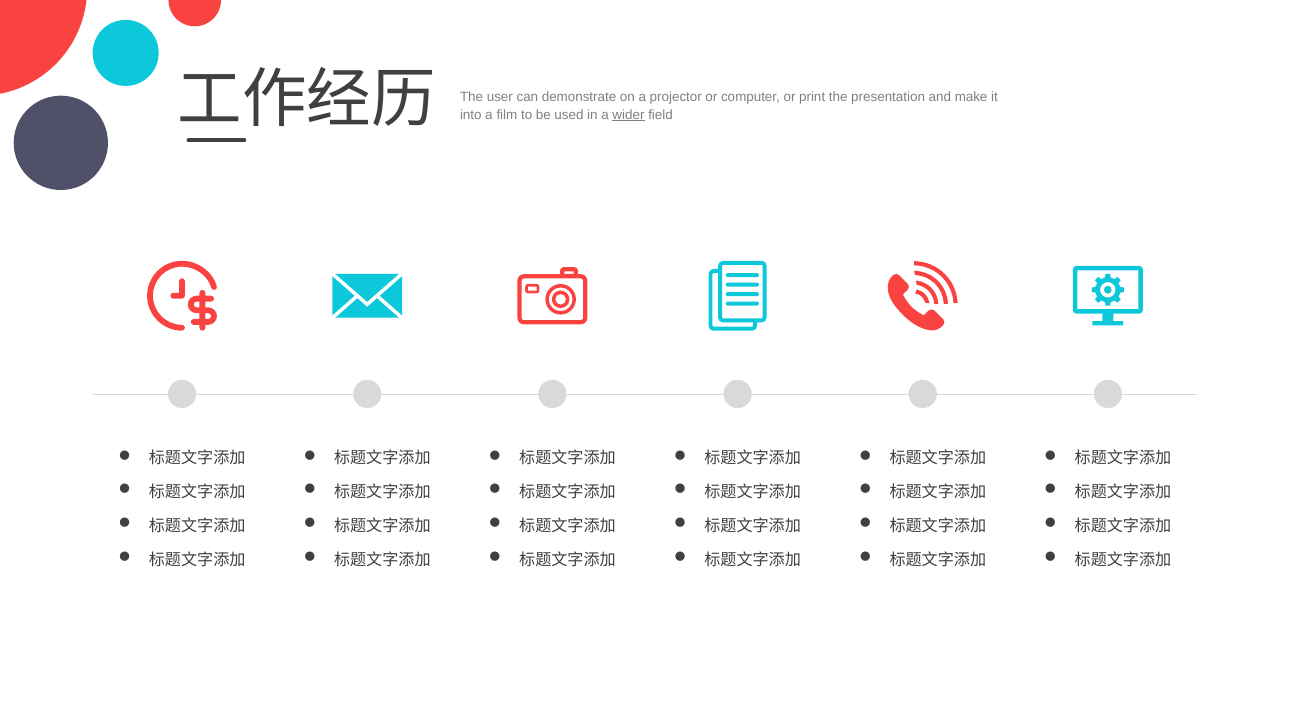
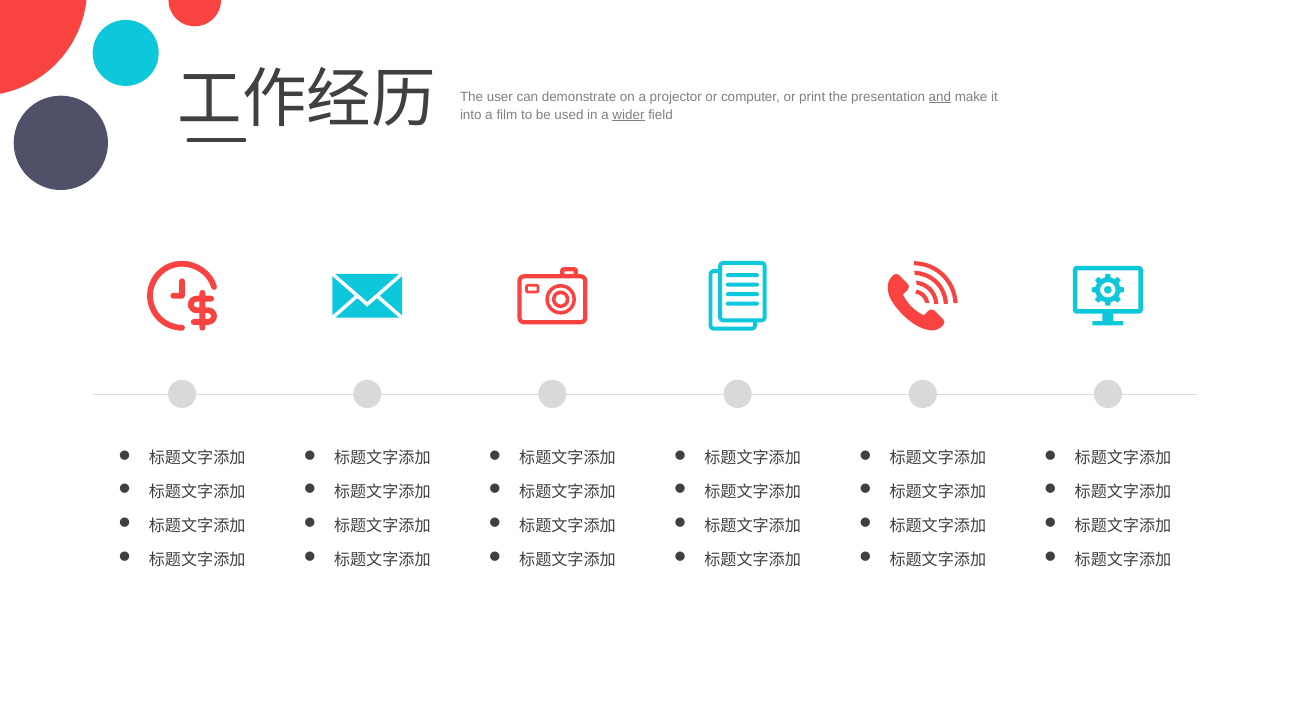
and underline: none -> present (940, 97)
